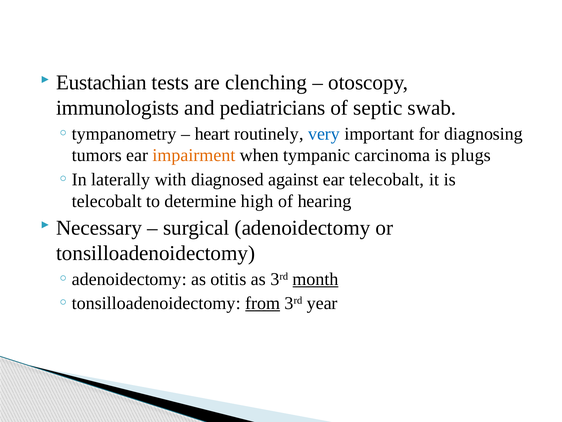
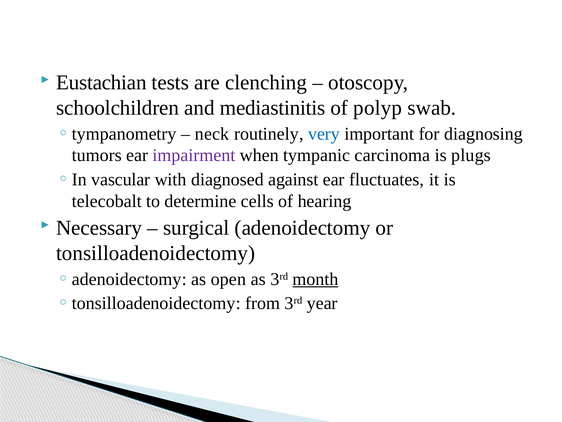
immunologists: immunologists -> schoolchildren (118, 108)
pediatricians: pediatricians -> mediastinitis (273, 108)
septic: septic -> polyp (378, 108)
heart: heart -> neck (212, 134)
impairment colour: orange -> purple (194, 155)
laterally: laterally -> vascular (121, 179)
ear telecobalt: telecobalt -> fluctuates (387, 179)
high: high -> cells (257, 201)
otitis: otitis -> open (228, 279)
from underline: present -> none (263, 303)
